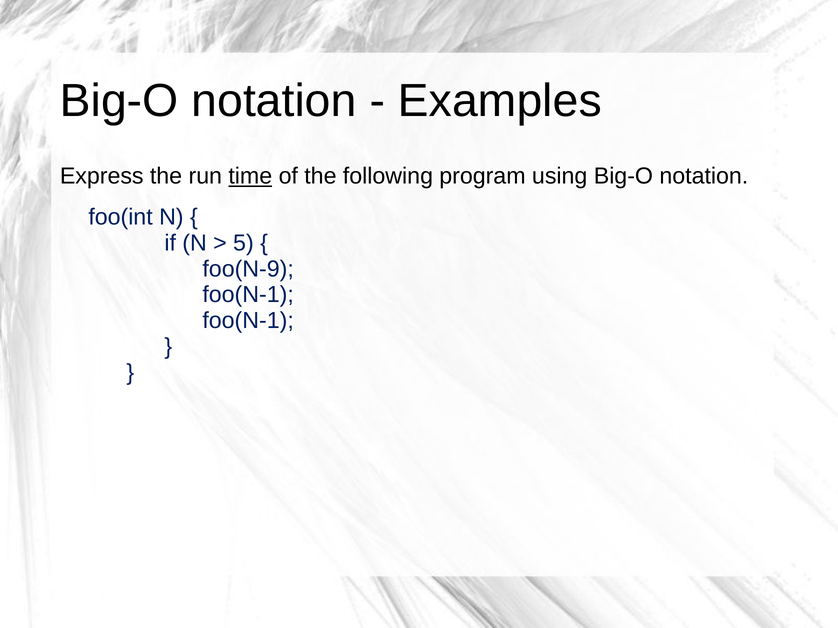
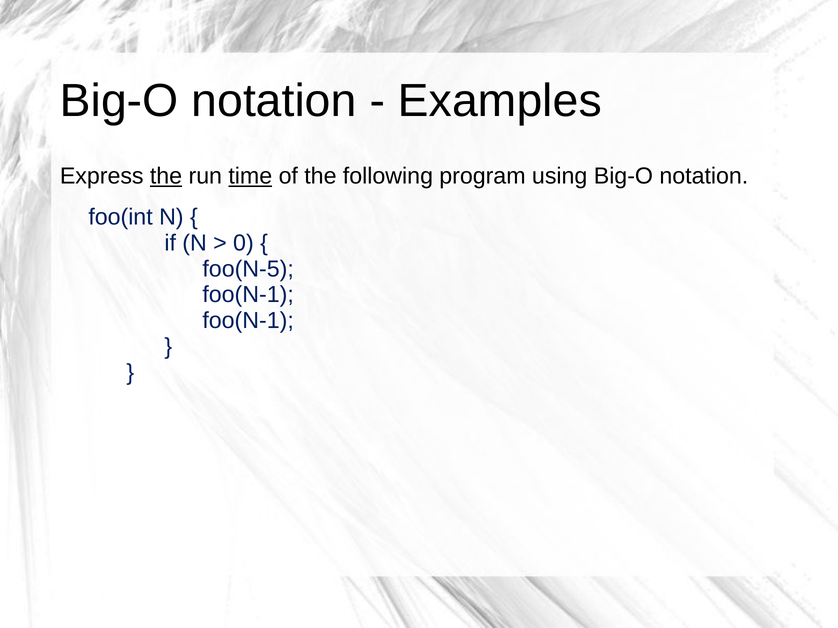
the underline: none -> present (166, 176)
5: 5 -> 0 (243, 243)
foo(N-9: foo(N-9 -> foo(N-5 (248, 269)
